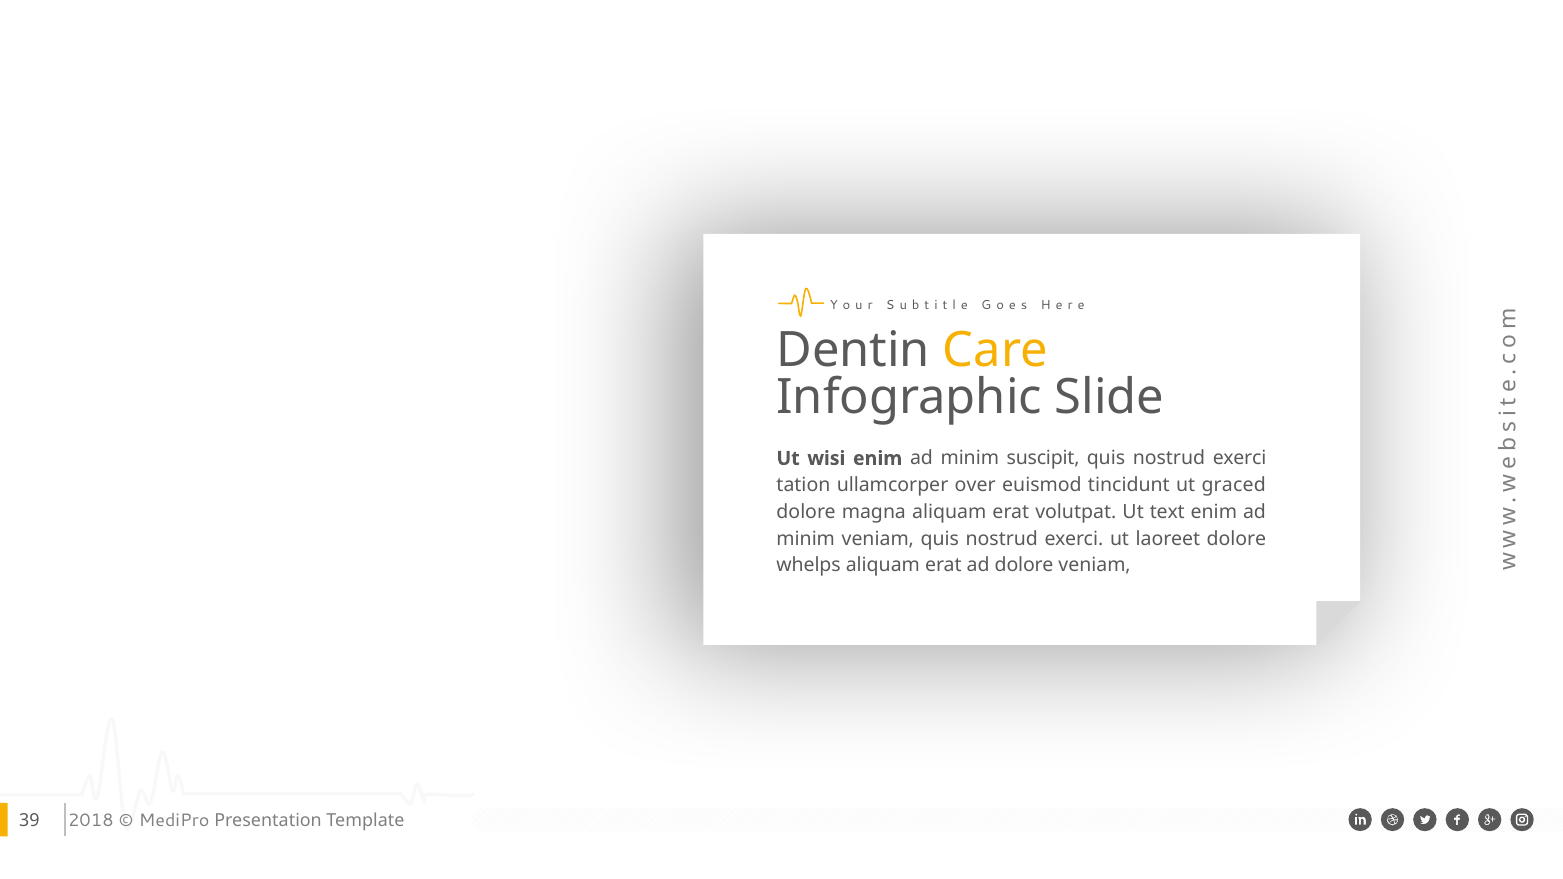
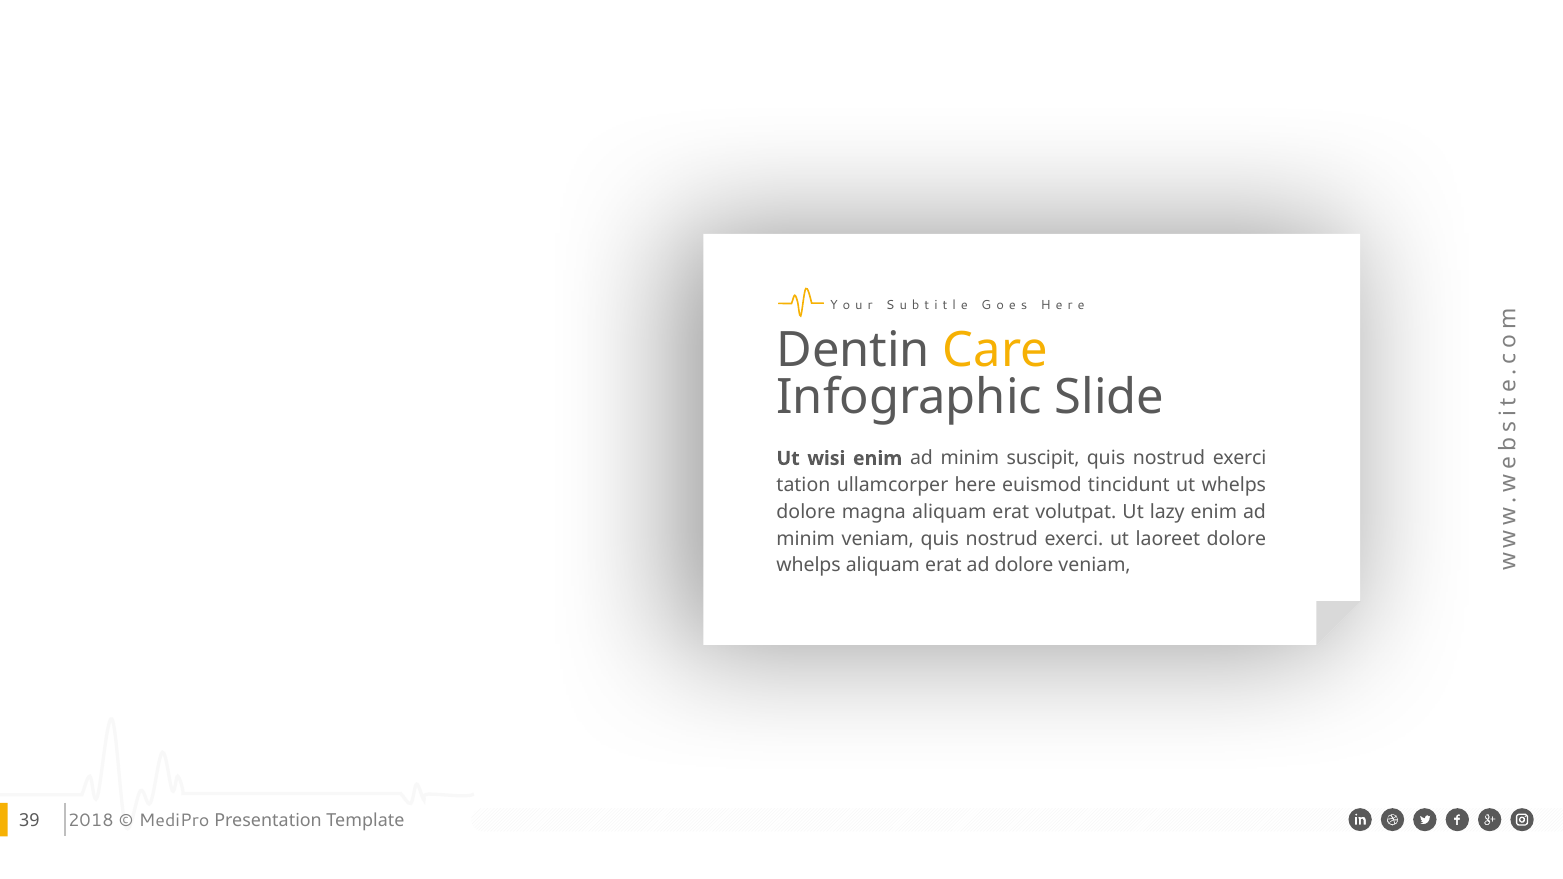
over: over -> here (975, 485)
ut graced: graced -> whelps (1234, 485)
text: text -> lazy (1167, 512)
